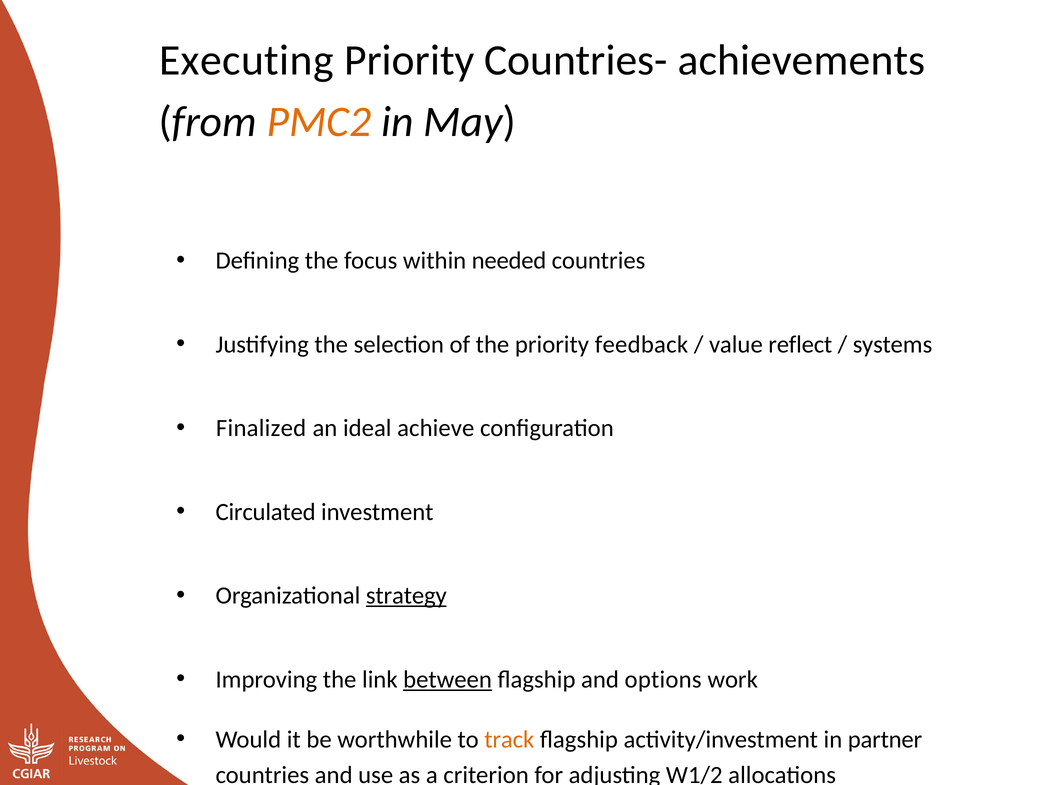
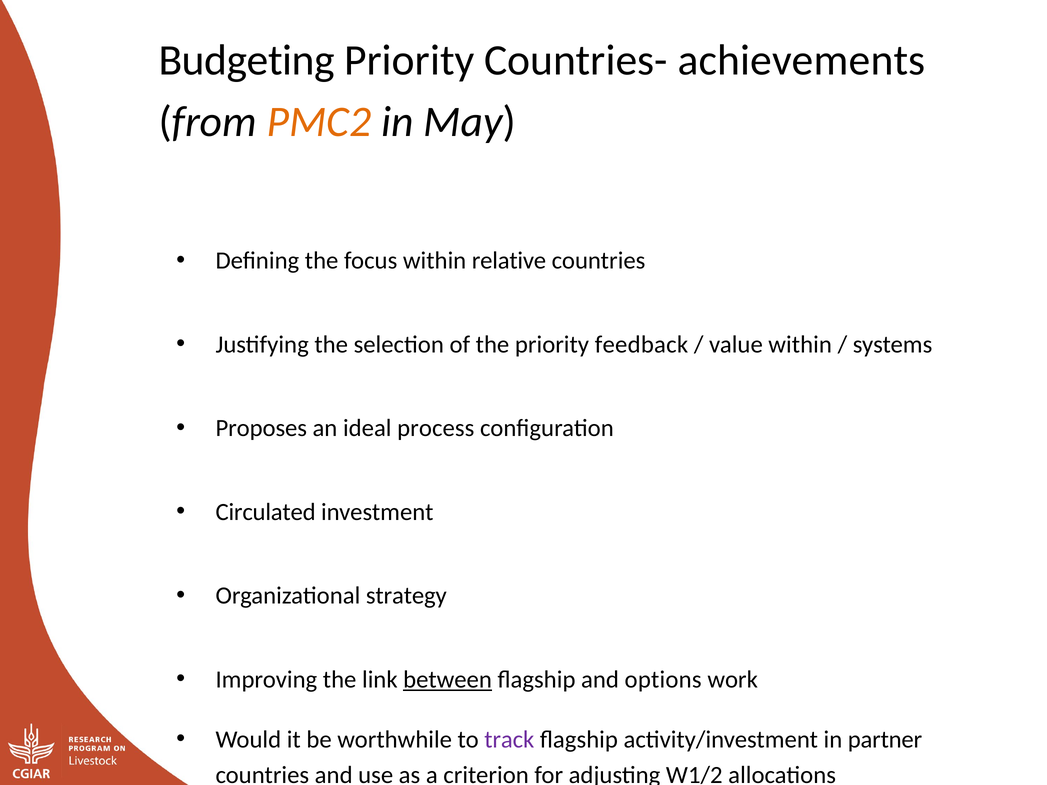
Executing: Executing -> Budgeting (247, 61)
needed: needed -> relative (509, 261)
value reflect: reflect -> within (800, 345)
Finalized: Finalized -> Proposes (261, 428)
achieve: achieve -> process (436, 428)
strategy underline: present -> none (406, 596)
track colour: orange -> purple (509, 740)
